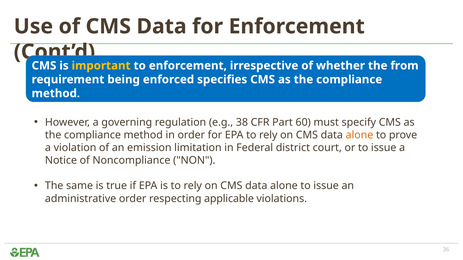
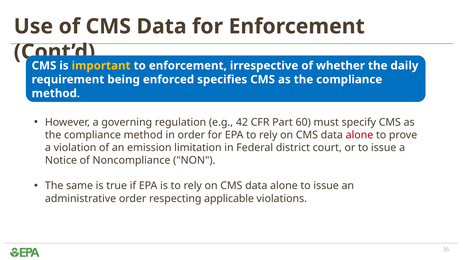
from: from -> daily (404, 66)
38: 38 -> 42 (242, 122)
alone colour: orange -> red (359, 135)
